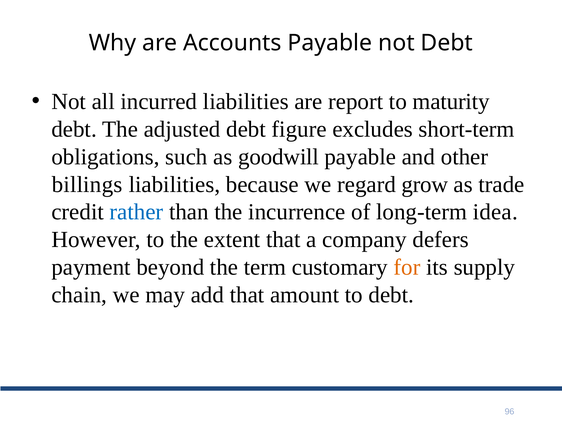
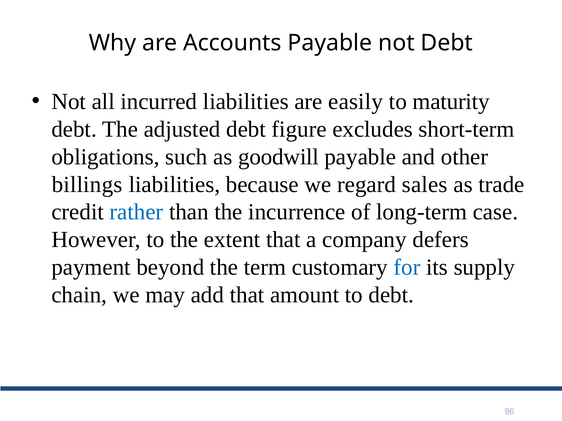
report: report -> easily (356, 102)
grow: grow -> sales (425, 185)
idea: idea -> case (495, 212)
for colour: orange -> blue (407, 268)
